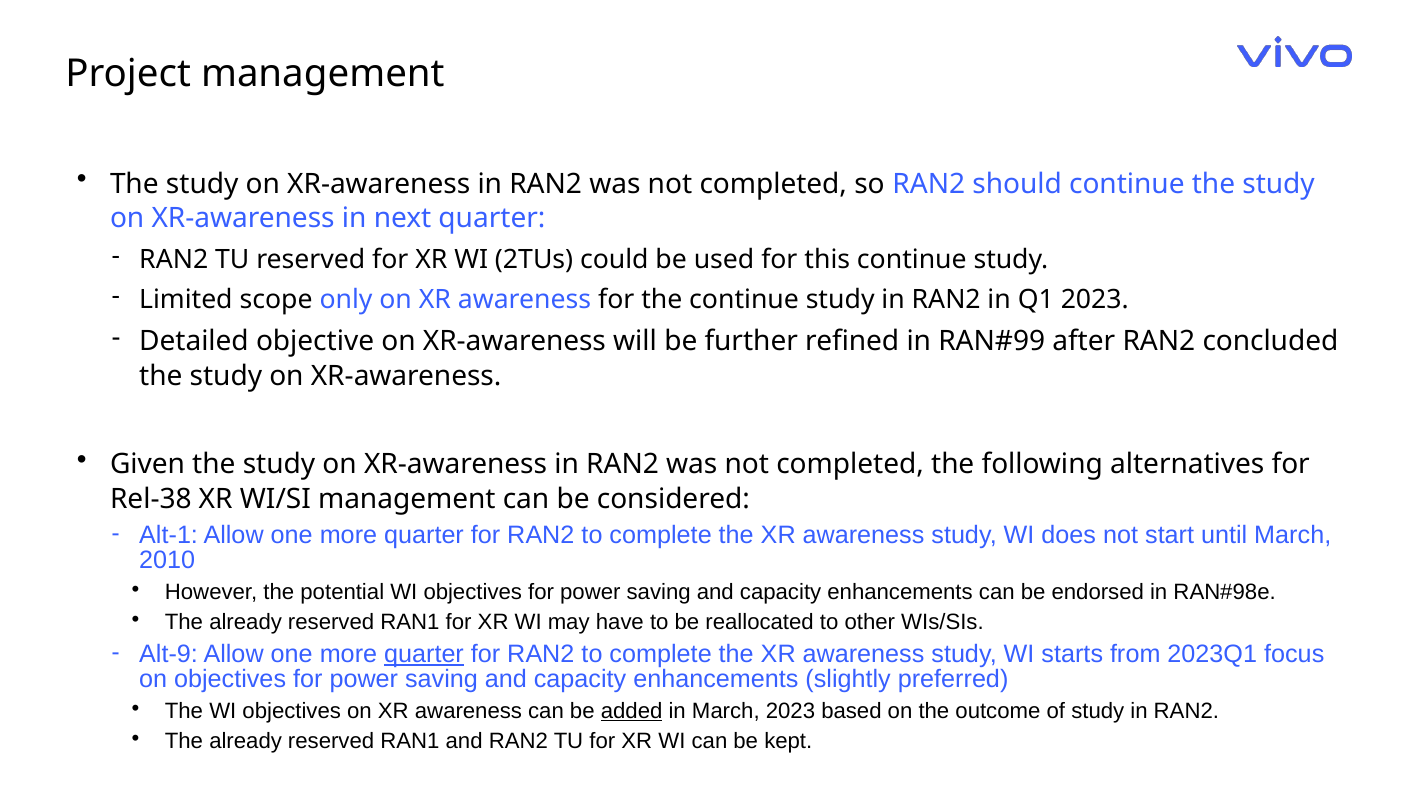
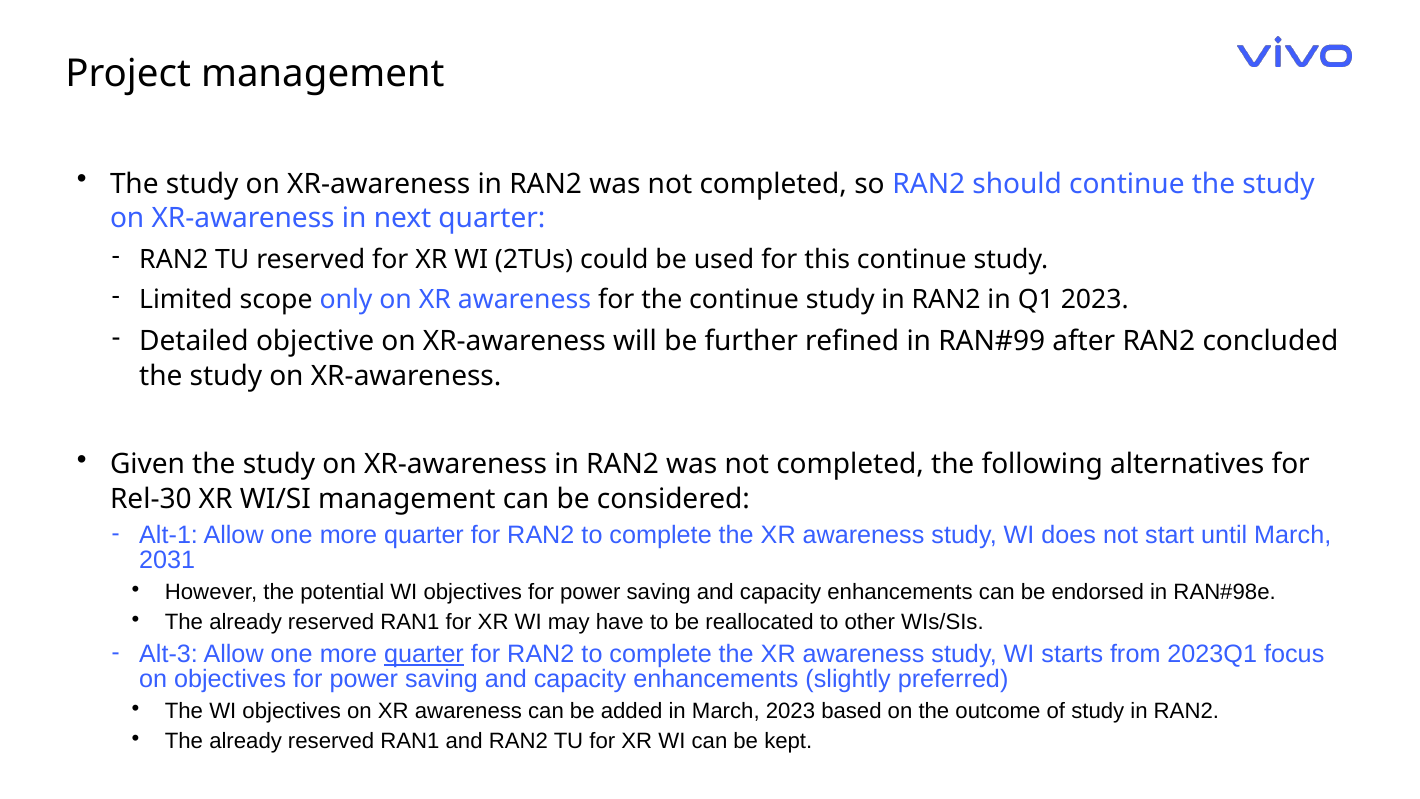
Rel-38: Rel-38 -> Rel-30 (151, 499)
2010: 2010 -> 2031 (167, 560)
Alt-9: Alt-9 -> Alt-3 (169, 654)
added underline: present -> none (632, 711)
